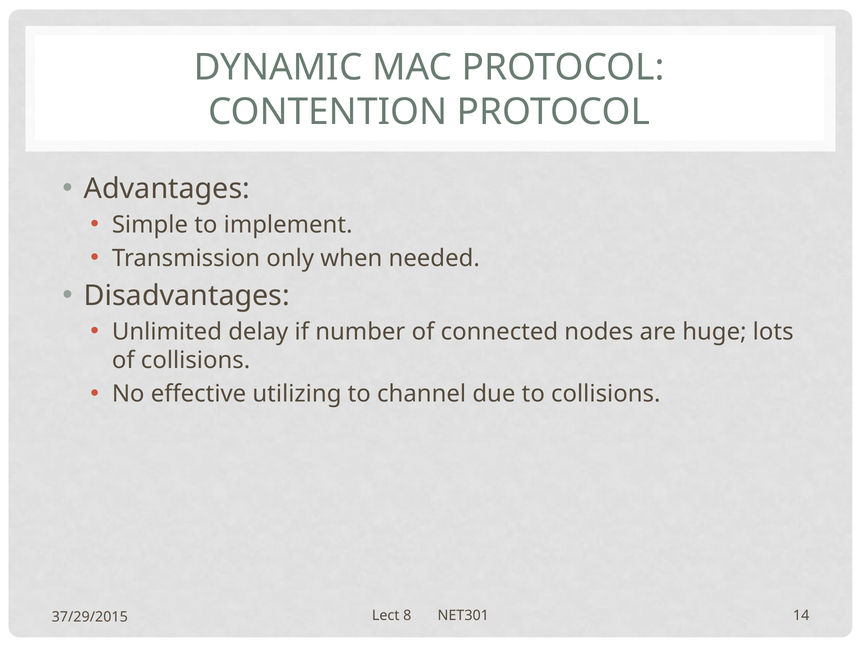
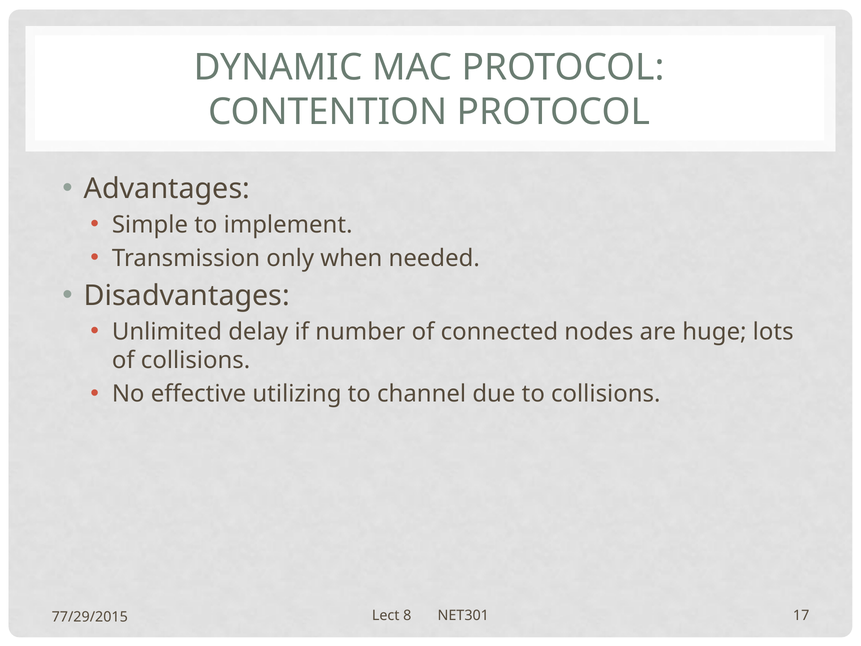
14: 14 -> 17 (801, 616)
37/29/2015: 37/29/2015 -> 77/29/2015 (90, 617)
